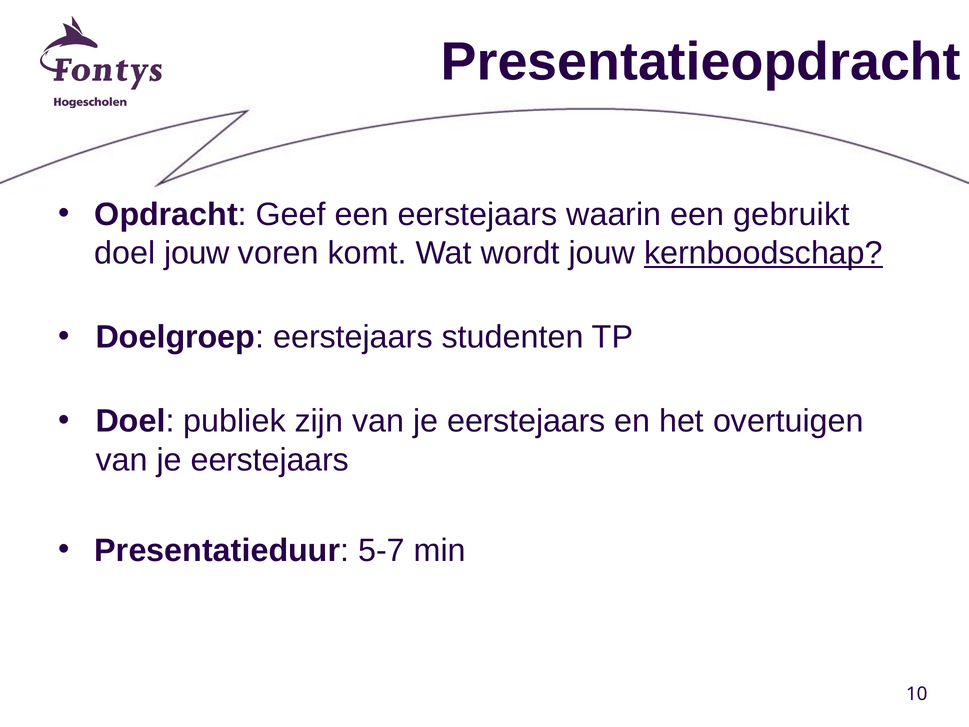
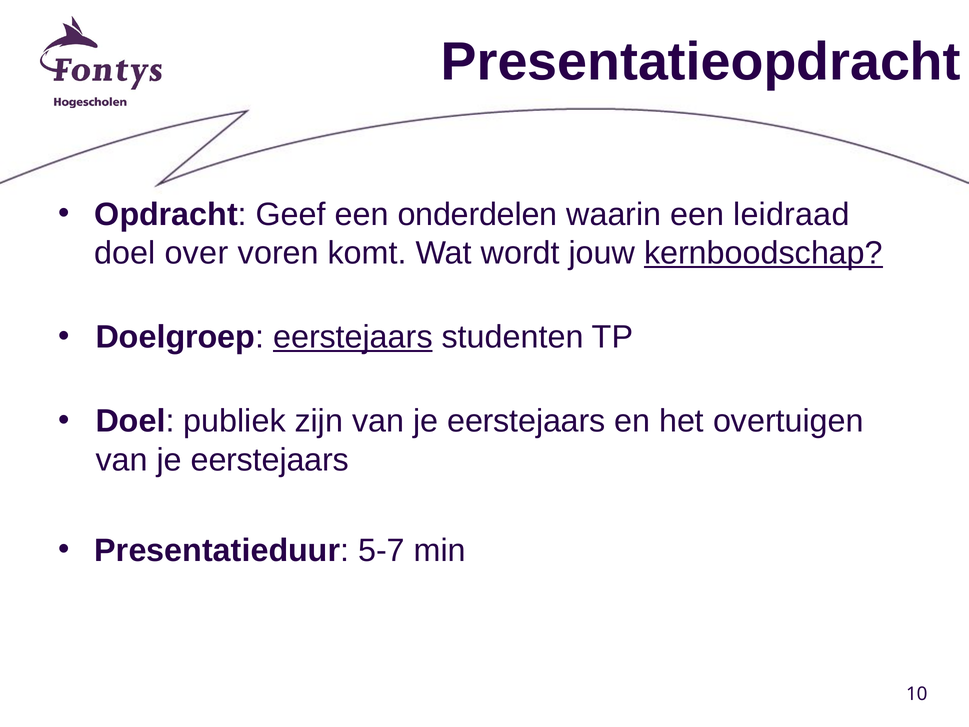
een eerstejaars: eerstejaars -> onderdelen (477, 214)
gebruikt: gebruikt -> leidraad (791, 214)
doel jouw: jouw -> over (197, 253)
eerstejaars underline: none -> present (353, 337)
